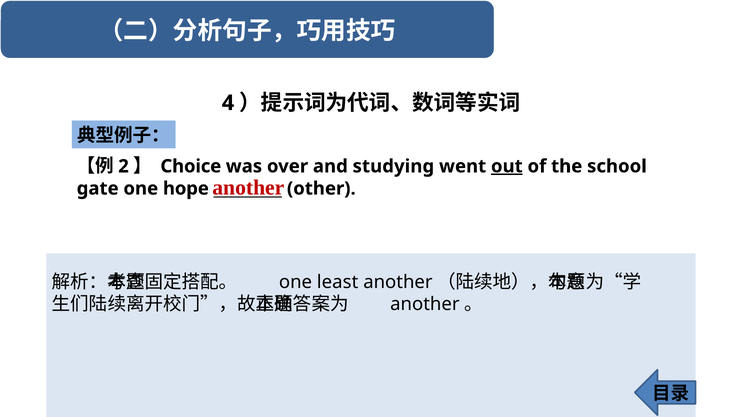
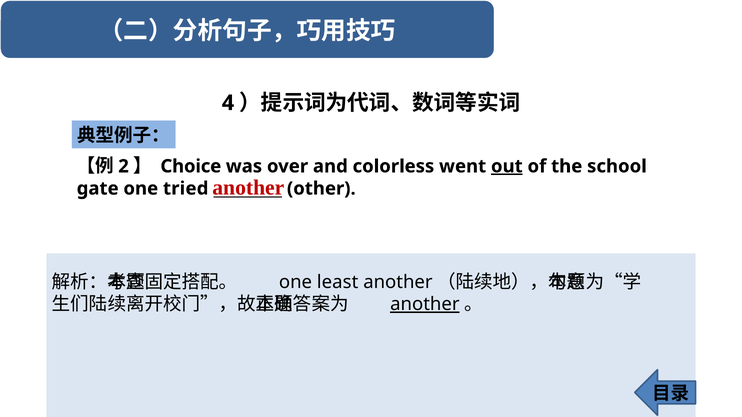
studying: studying -> colorless (393, 166)
hope: hope -> tried (186, 189)
another underline: none -> present (425, 305)
